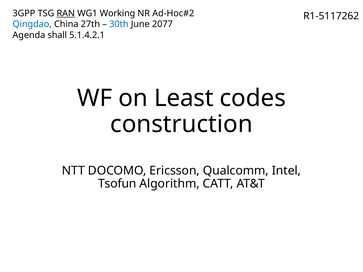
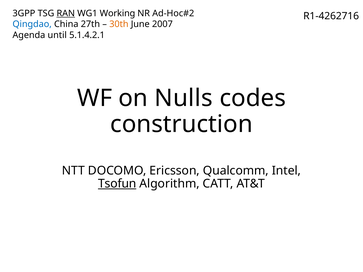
R1-5117262: R1-5117262 -> R1-4262716 (331, 16)
30th colour: blue -> orange (119, 24)
2077: 2077 -> 2007 (162, 24)
shall: shall -> until (57, 35)
Least: Least -> Nulls (184, 98)
Tsofun underline: none -> present (117, 184)
